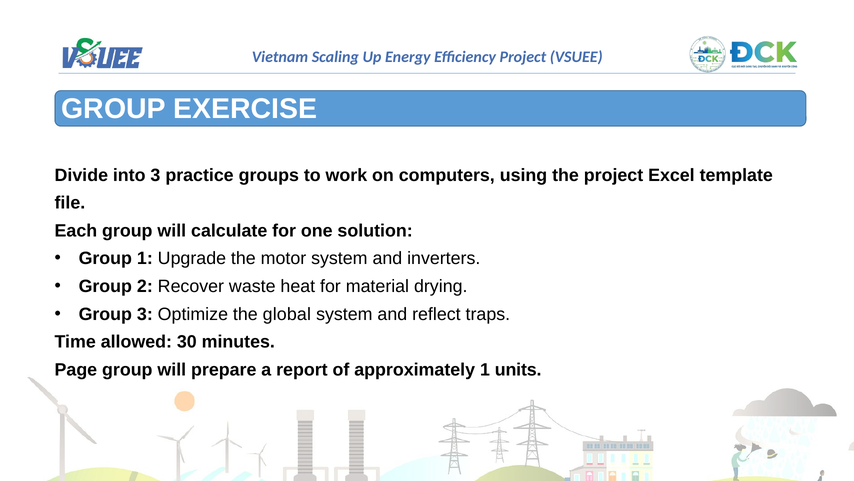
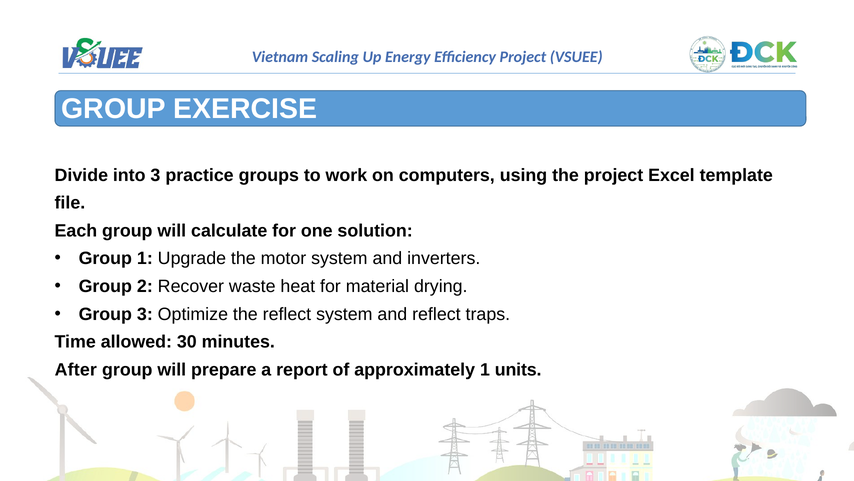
the global: global -> reflect (287, 314)
Page: Page -> After (76, 369)
